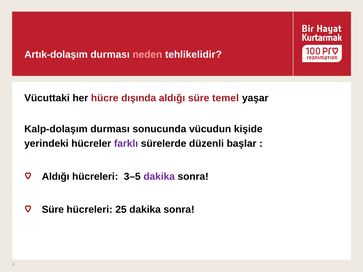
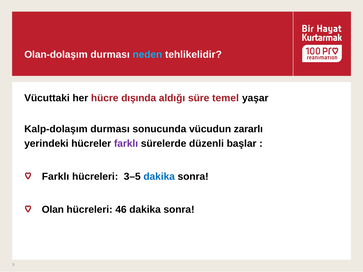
Artık-dolaşım: Artık-dolaşım -> Olan-dolaşım (56, 55)
neden colour: pink -> light blue (147, 55)
kişide: kişide -> zararlı (248, 129)
Aldığı: Aldığı -> Farklı (56, 177)
dakika colour: purple -> blue (159, 177)
Süre: Süre -> Olan (53, 210)
25: 25 -> 46 (121, 210)
